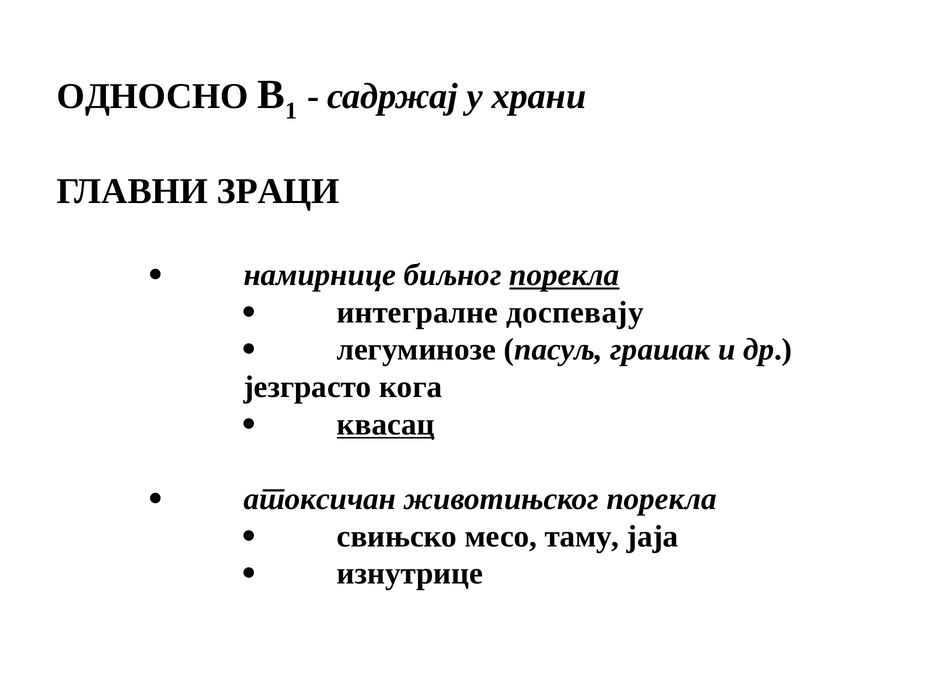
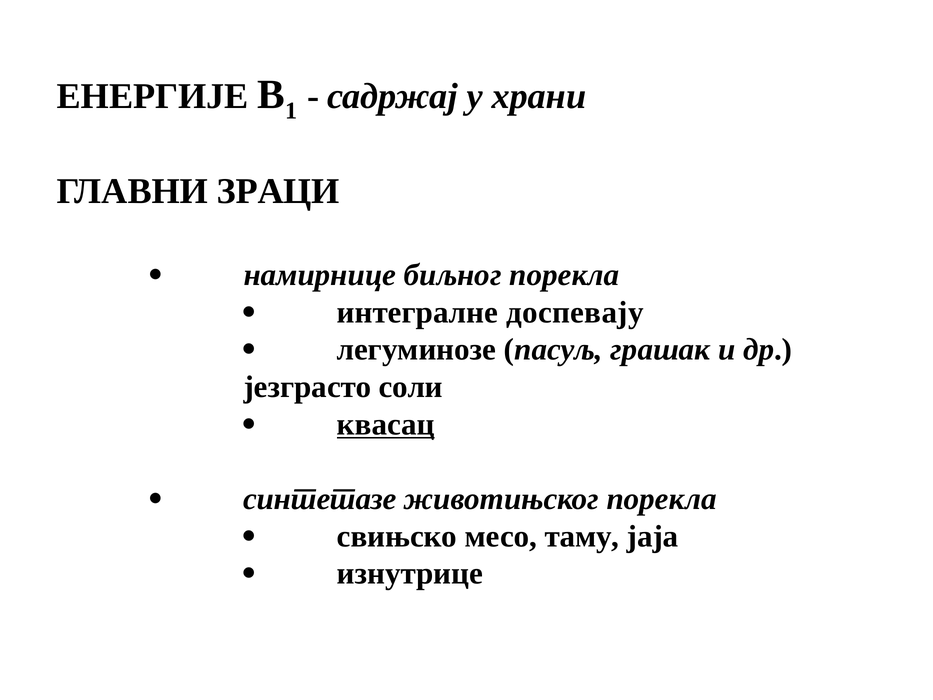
ОДНОСНО: ОДНОСНО -> ЕНЕРГИЈЕ (153, 96)
порекла underline: present -> none (564, 275)
кога: кога -> соли (411, 387)
атоксичан: атоксичан -> синтетазе (320, 499)
